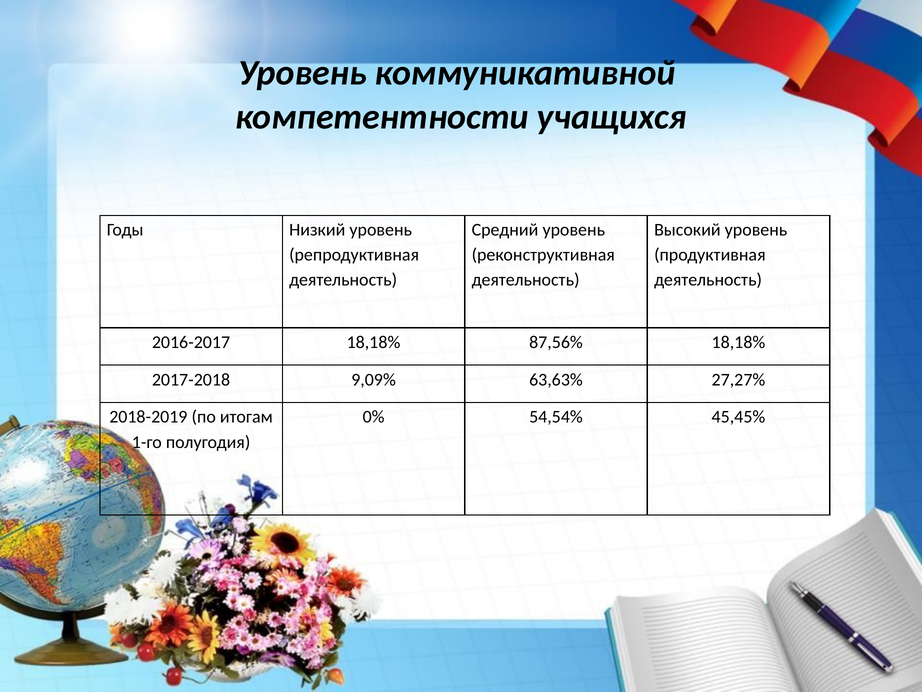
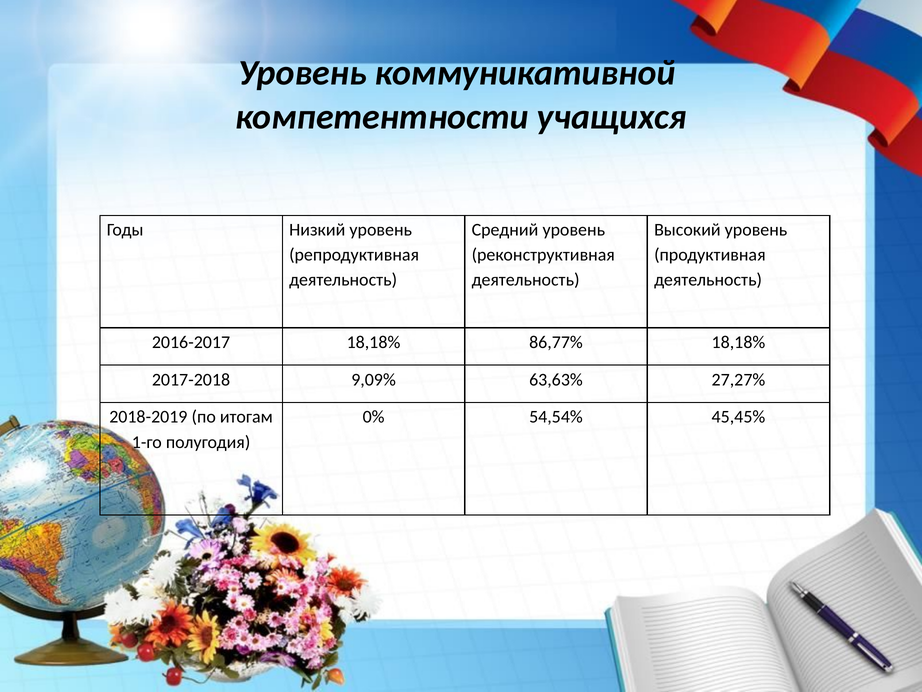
87,56%: 87,56% -> 86,77% (556, 342)
